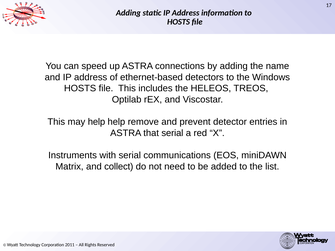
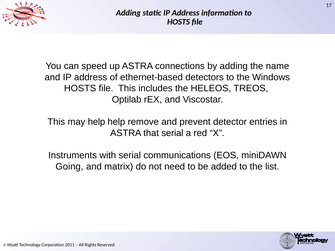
Matrix: Matrix -> Going (69, 167)
collect: collect -> matrix (119, 167)
